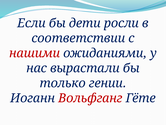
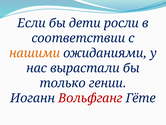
нашими colour: red -> orange (35, 53)
